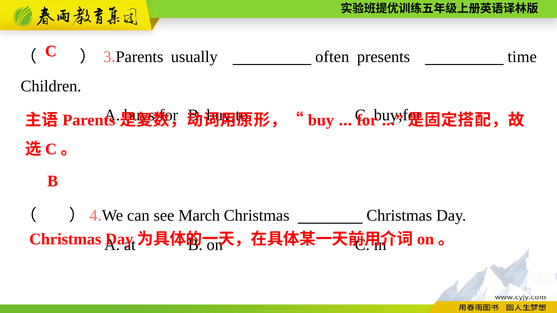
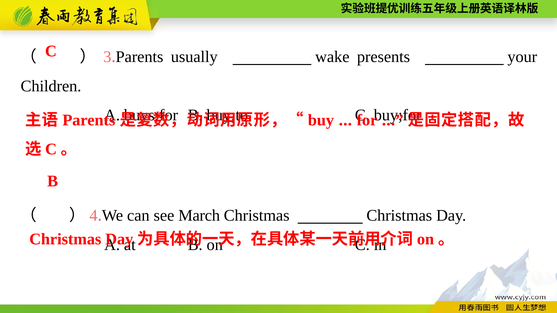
often: often -> wake (332, 57)
time: time -> your (522, 57)
